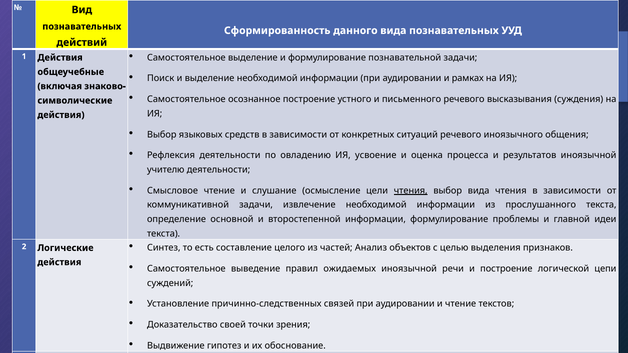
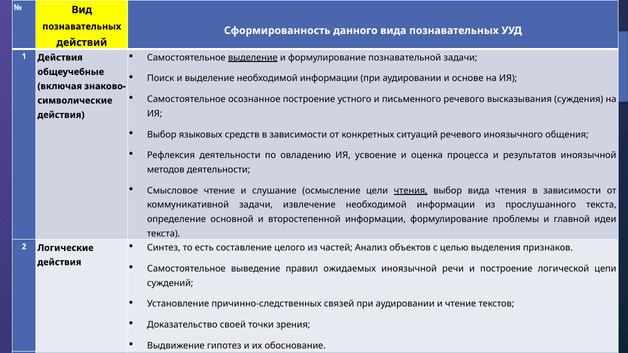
выделение underline: none -> present (253, 58)
рамках: рамках -> основе (468, 78)
учителю: учителю -> методов (166, 170)
